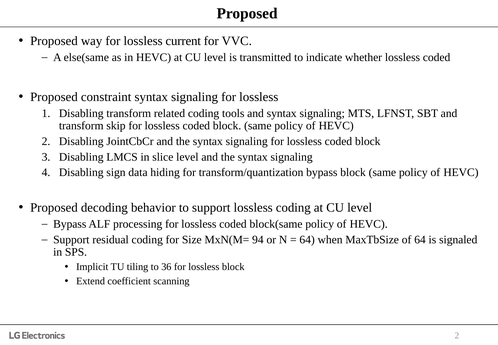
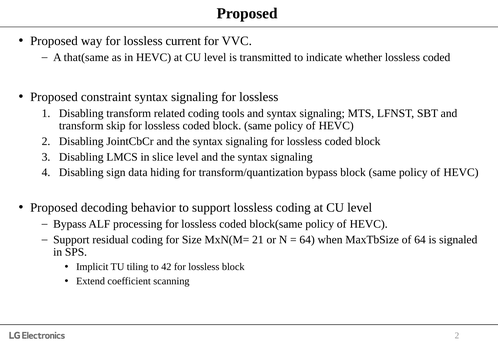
else(same: else(same -> that(same (86, 57)
94: 94 -> 21 (258, 239)
36: 36 -> 42 (166, 267)
